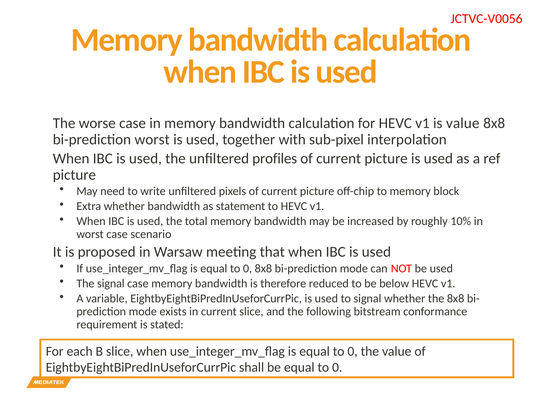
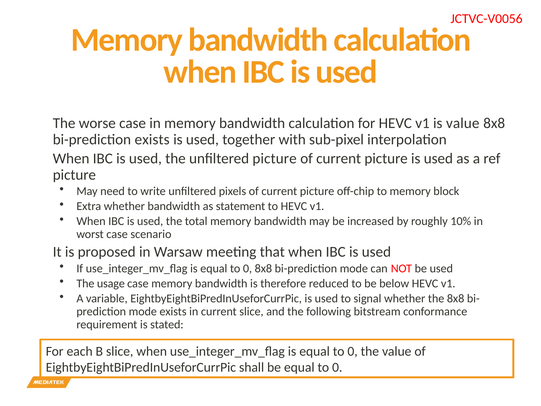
bi-prediction worst: worst -> exists (152, 139)
unfiltered profiles: profiles -> picture (275, 158)
The signal: signal -> usage (111, 283)
